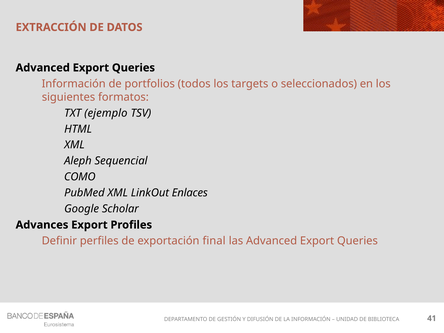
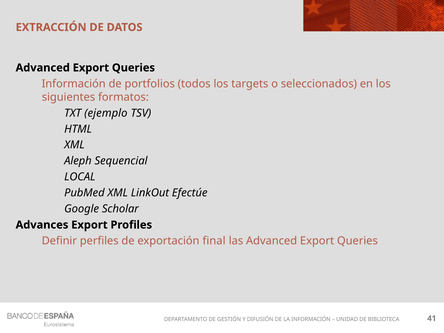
COMO: COMO -> LOCAL (80, 177)
Enlaces: Enlaces -> Efectúe (190, 193)
